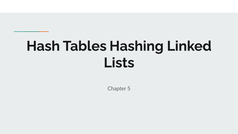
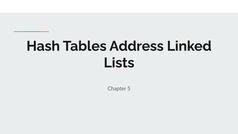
Hashing: Hashing -> Address (137, 46)
